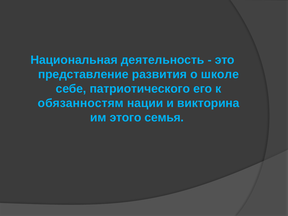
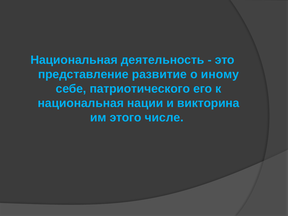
развития: развития -> развитие (159, 74)
школе: школе -> иному (220, 74)
обязанностям: обязанностям -> национальная (81, 103)
семья: семья -> числе (164, 117)
